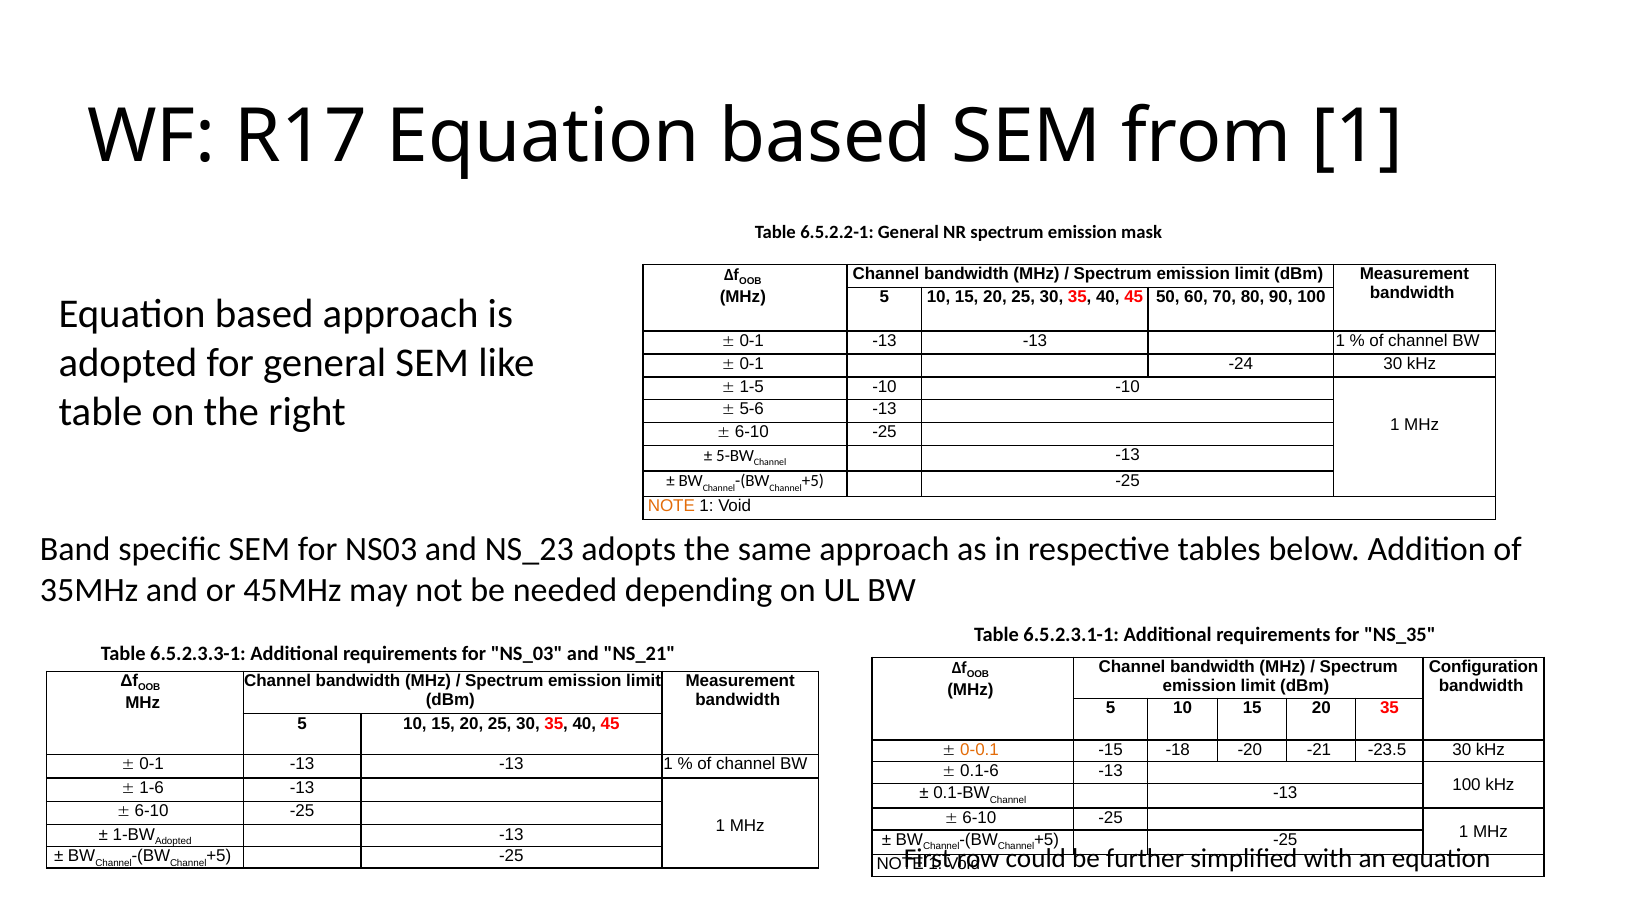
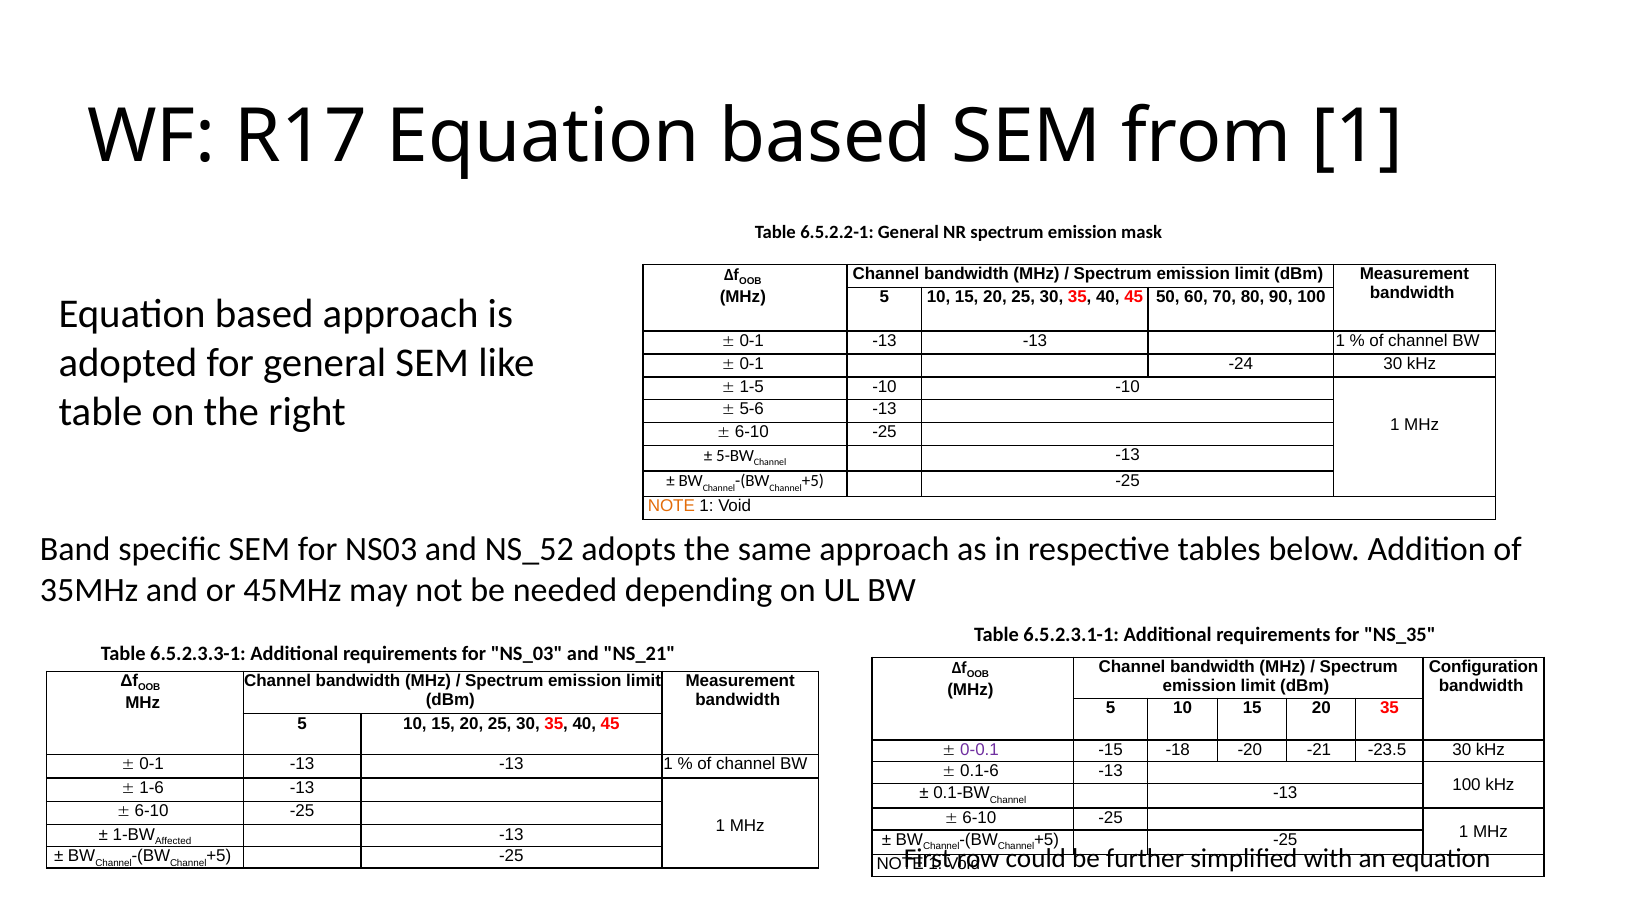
NS_23: NS_23 -> NS_52 (529, 549)
0-0.1 colour: orange -> purple (980, 749)
Adopted: Adopted -> Affected (173, 841)
